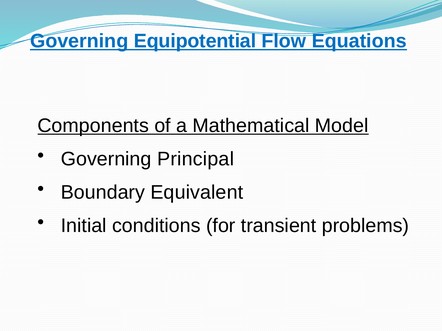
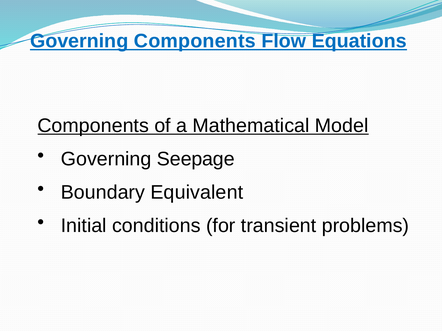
Governing Equipotential: Equipotential -> Components (195, 41)
Principal: Principal -> Seepage (196, 159)
